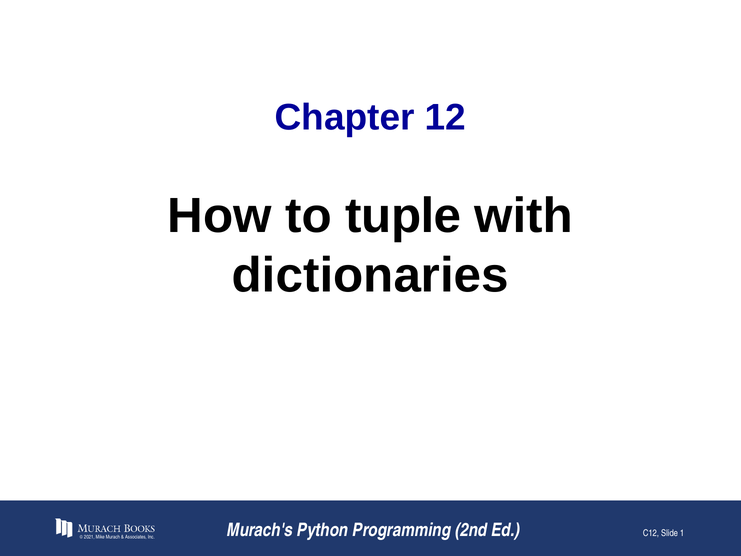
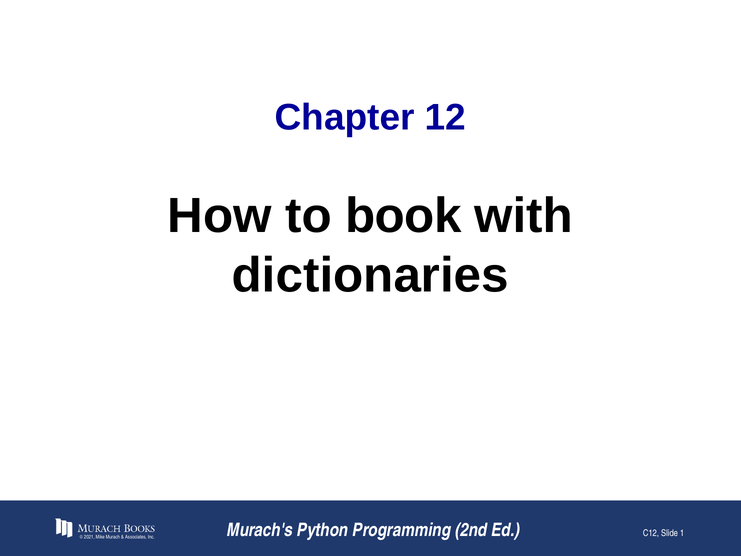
tuple: tuple -> book (403, 216)
